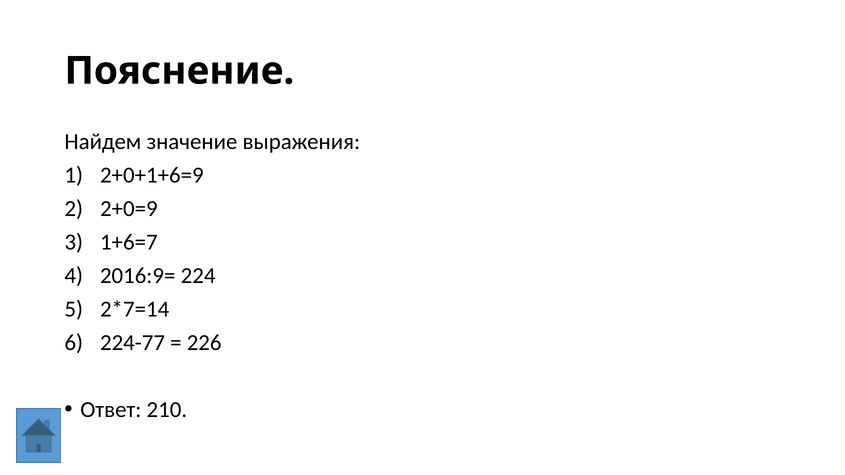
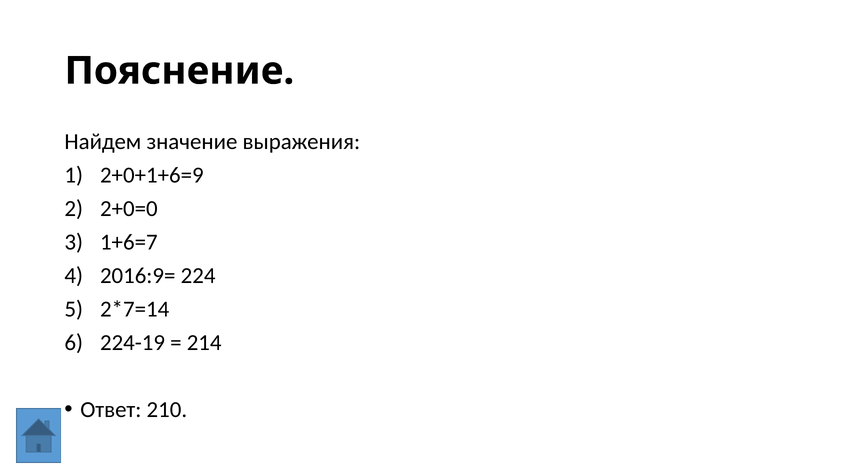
2+0=9: 2+0=9 -> 2+0=0 (129, 209)
224-77: 224-77 -> 224-19 (133, 343)
226: 226 -> 214 (204, 343)
